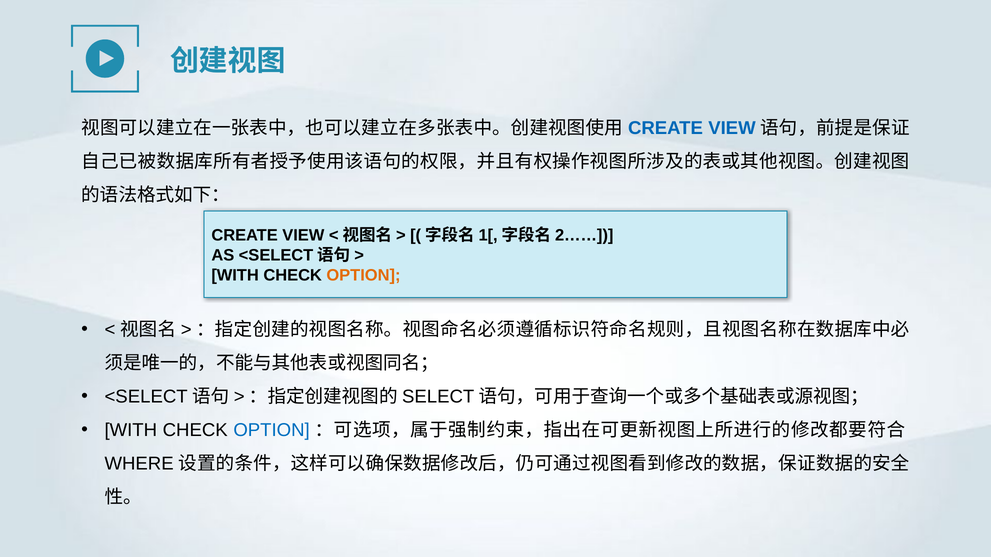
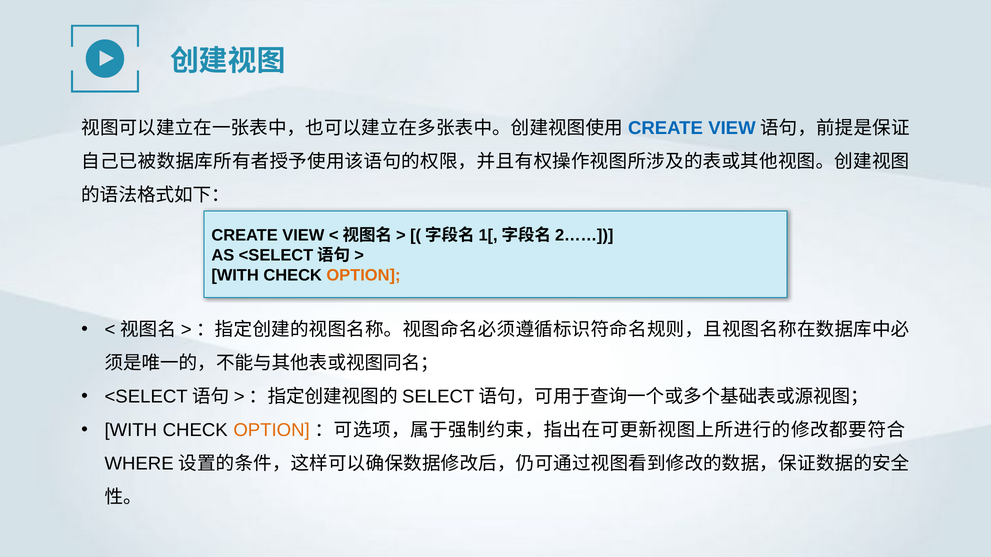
OPTION colour: blue -> orange (272, 430)
